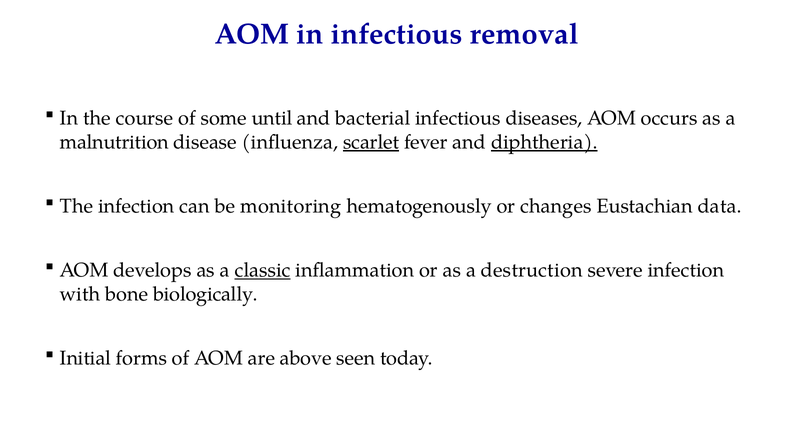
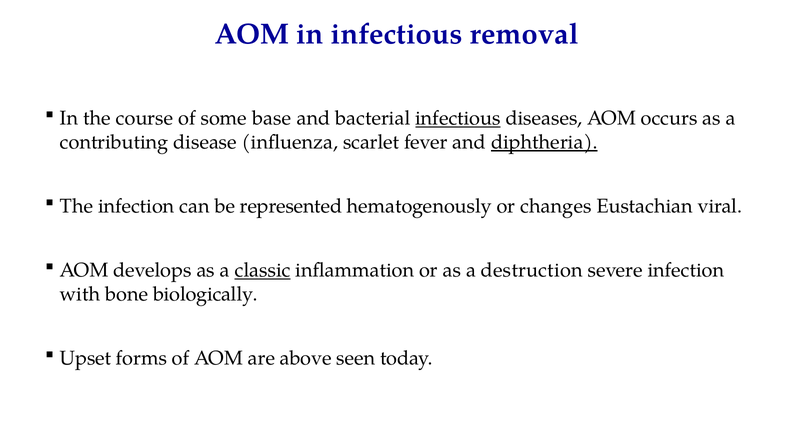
until: until -> base (272, 119)
infectious underline: none -> present (458, 119)
malnutrition: malnutrition -> contributing (114, 142)
scarlet underline: present -> none (371, 142)
monitoring: monitoring -> represented (291, 207)
data: data -> viral (720, 207)
Initial: Initial -> Upset (86, 359)
